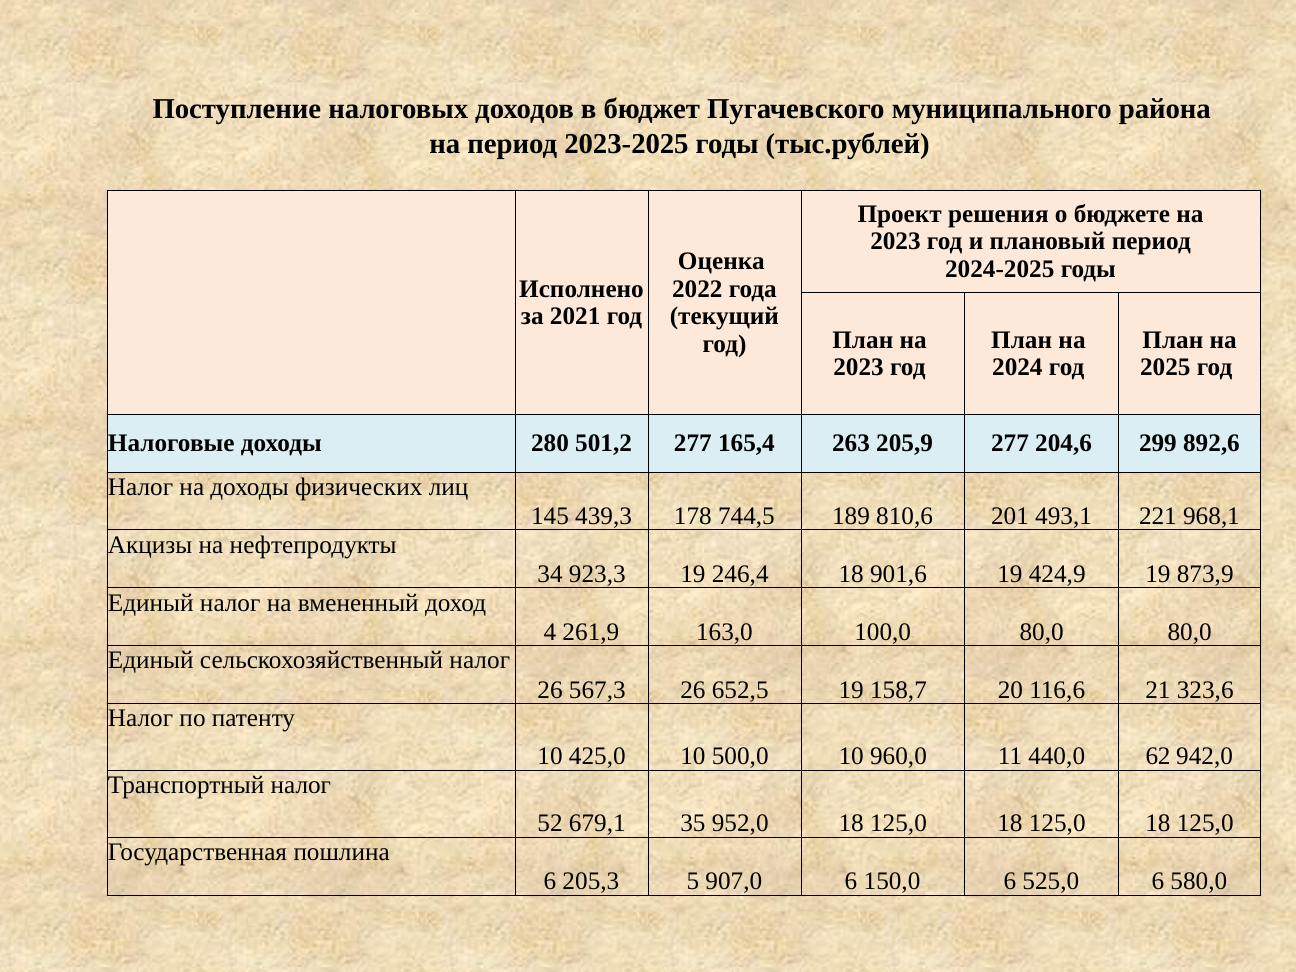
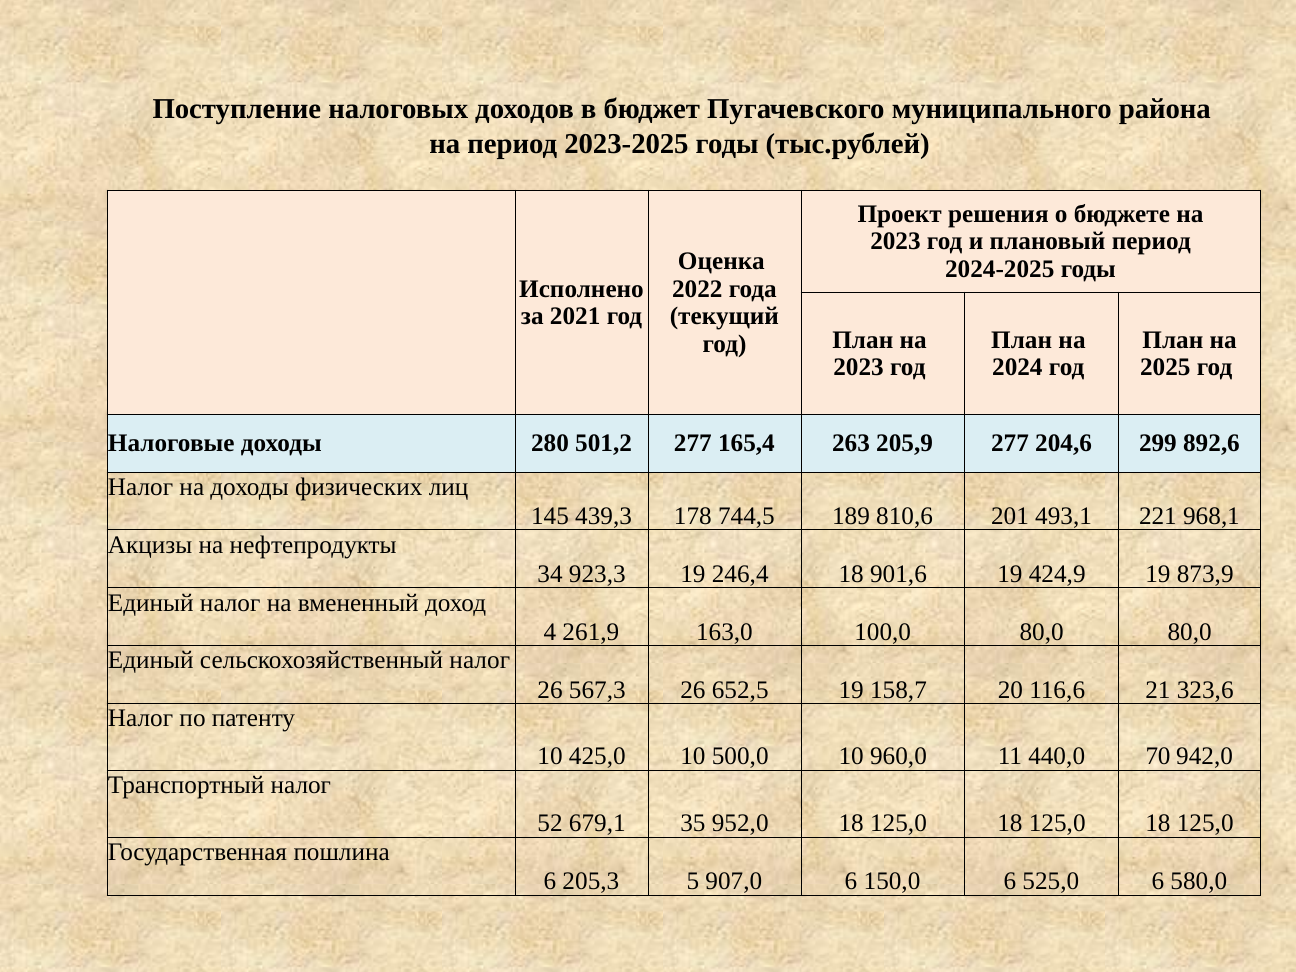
62: 62 -> 70 (1158, 757)
